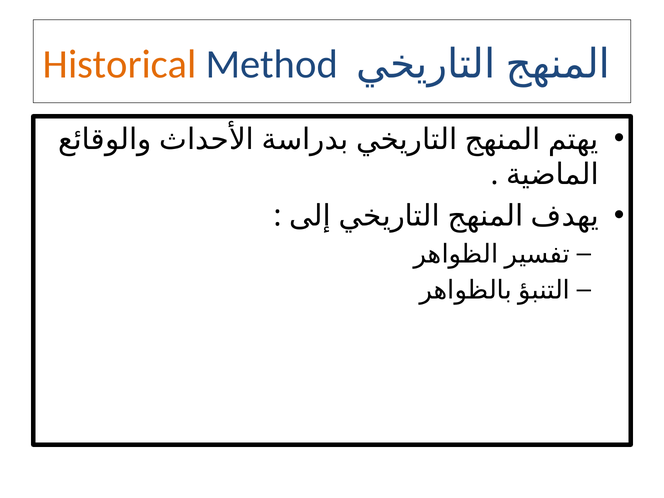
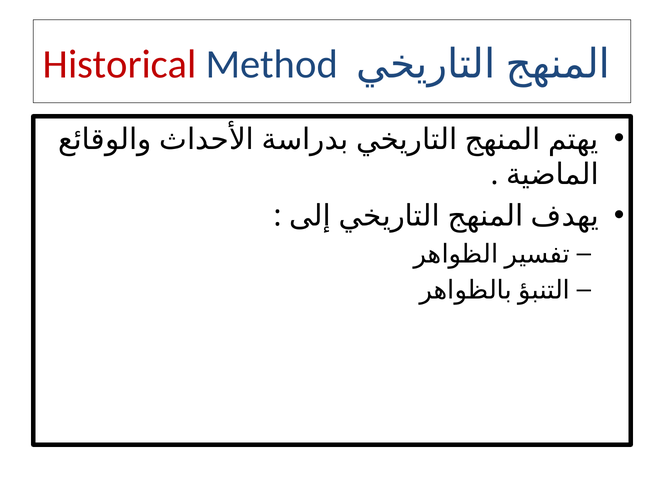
Historical colour: orange -> red (120, 64)
